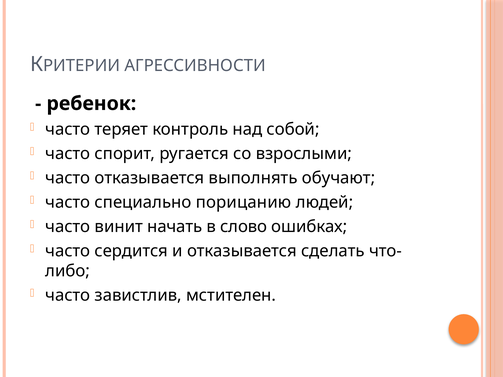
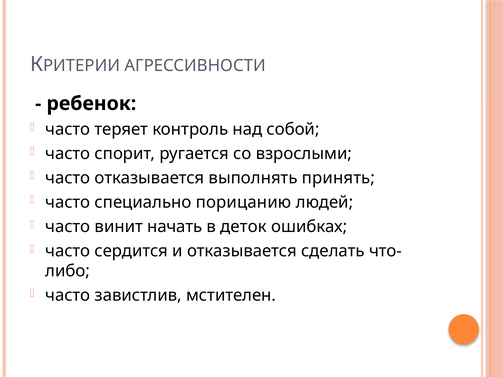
обучают: обучают -> принять (338, 178)
слово: слово -> деток (244, 227)
